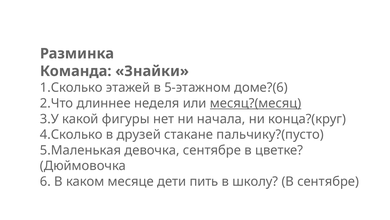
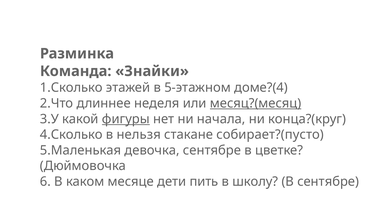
доме?(6: доме?(6 -> доме?(4 (261, 87)
фигуры underline: none -> present (126, 119)
друзей: друзей -> нельзя (139, 134)
пальчику?(пусто: пальчику?(пусто -> собирает?(пусто (270, 134)
